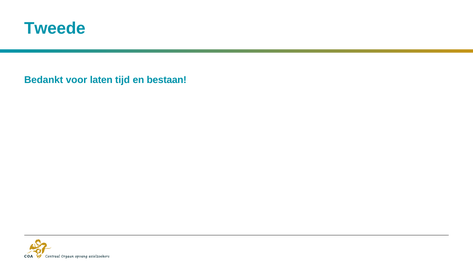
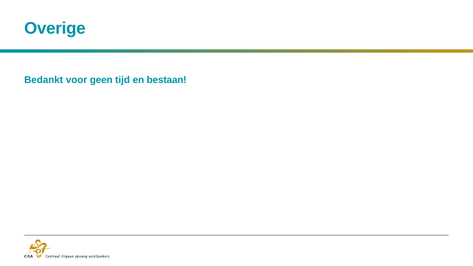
Tweede: Tweede -> Overige (55, 28)
laten: laten -> geen (101, 80)
